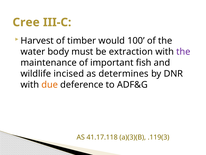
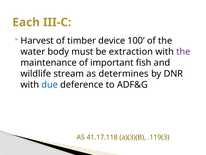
Cree: Cree -> Each (26, 22)
would: would -> device (112, 41)
incised: incised -> stream (69, 74)
due colour: orange -> blue (50, 85)
